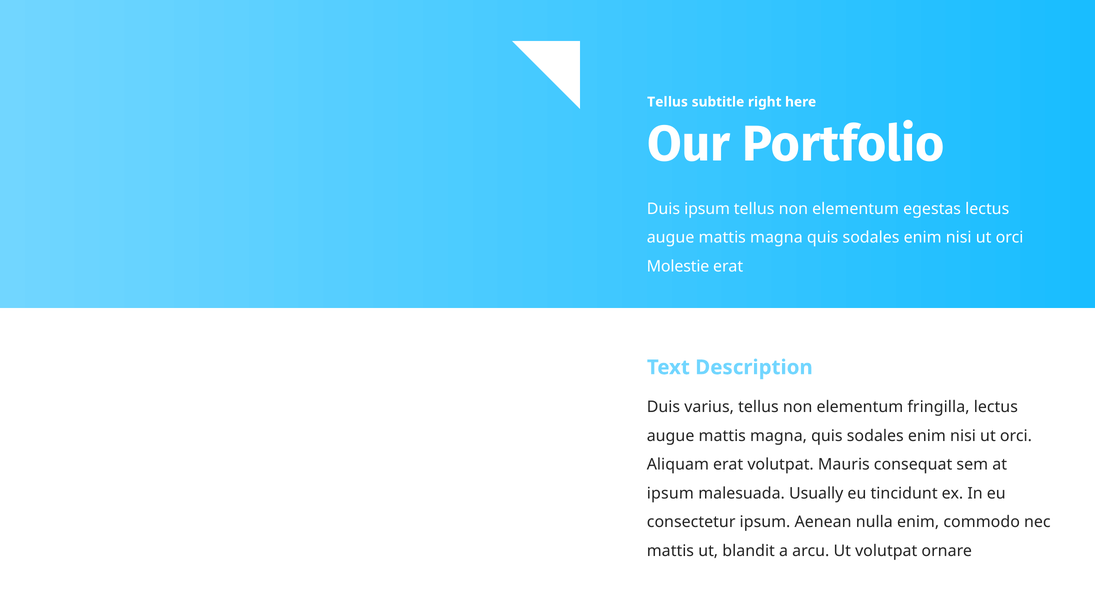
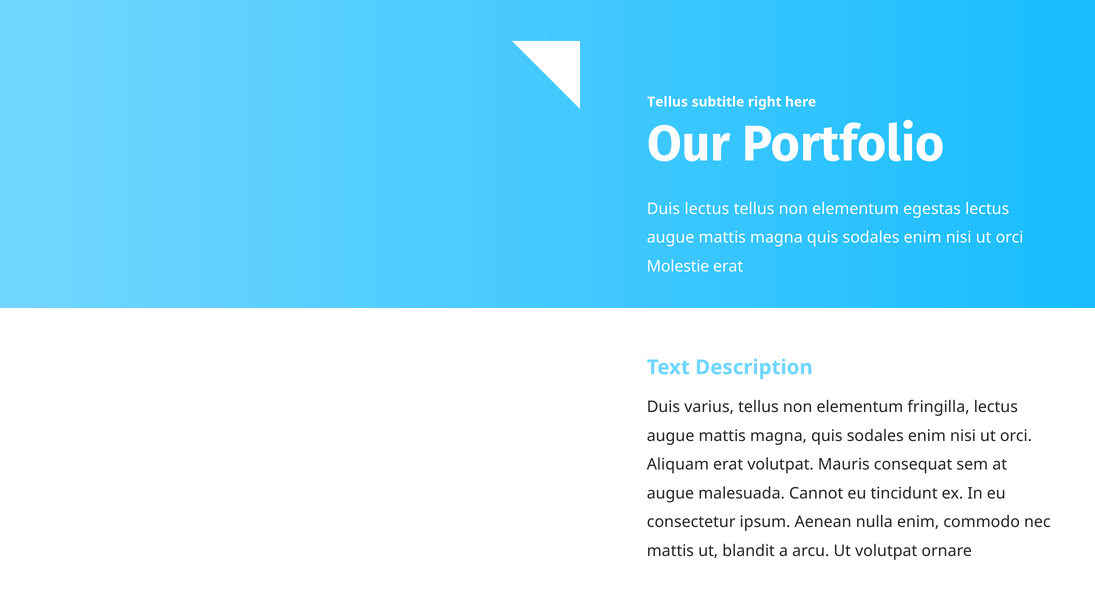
Duis ipsum: ipsum -> lectus (707, 209)
ipsum: ipsum -> augue (670, 493)
Usually: Usually -> Cannot (816, 493)
